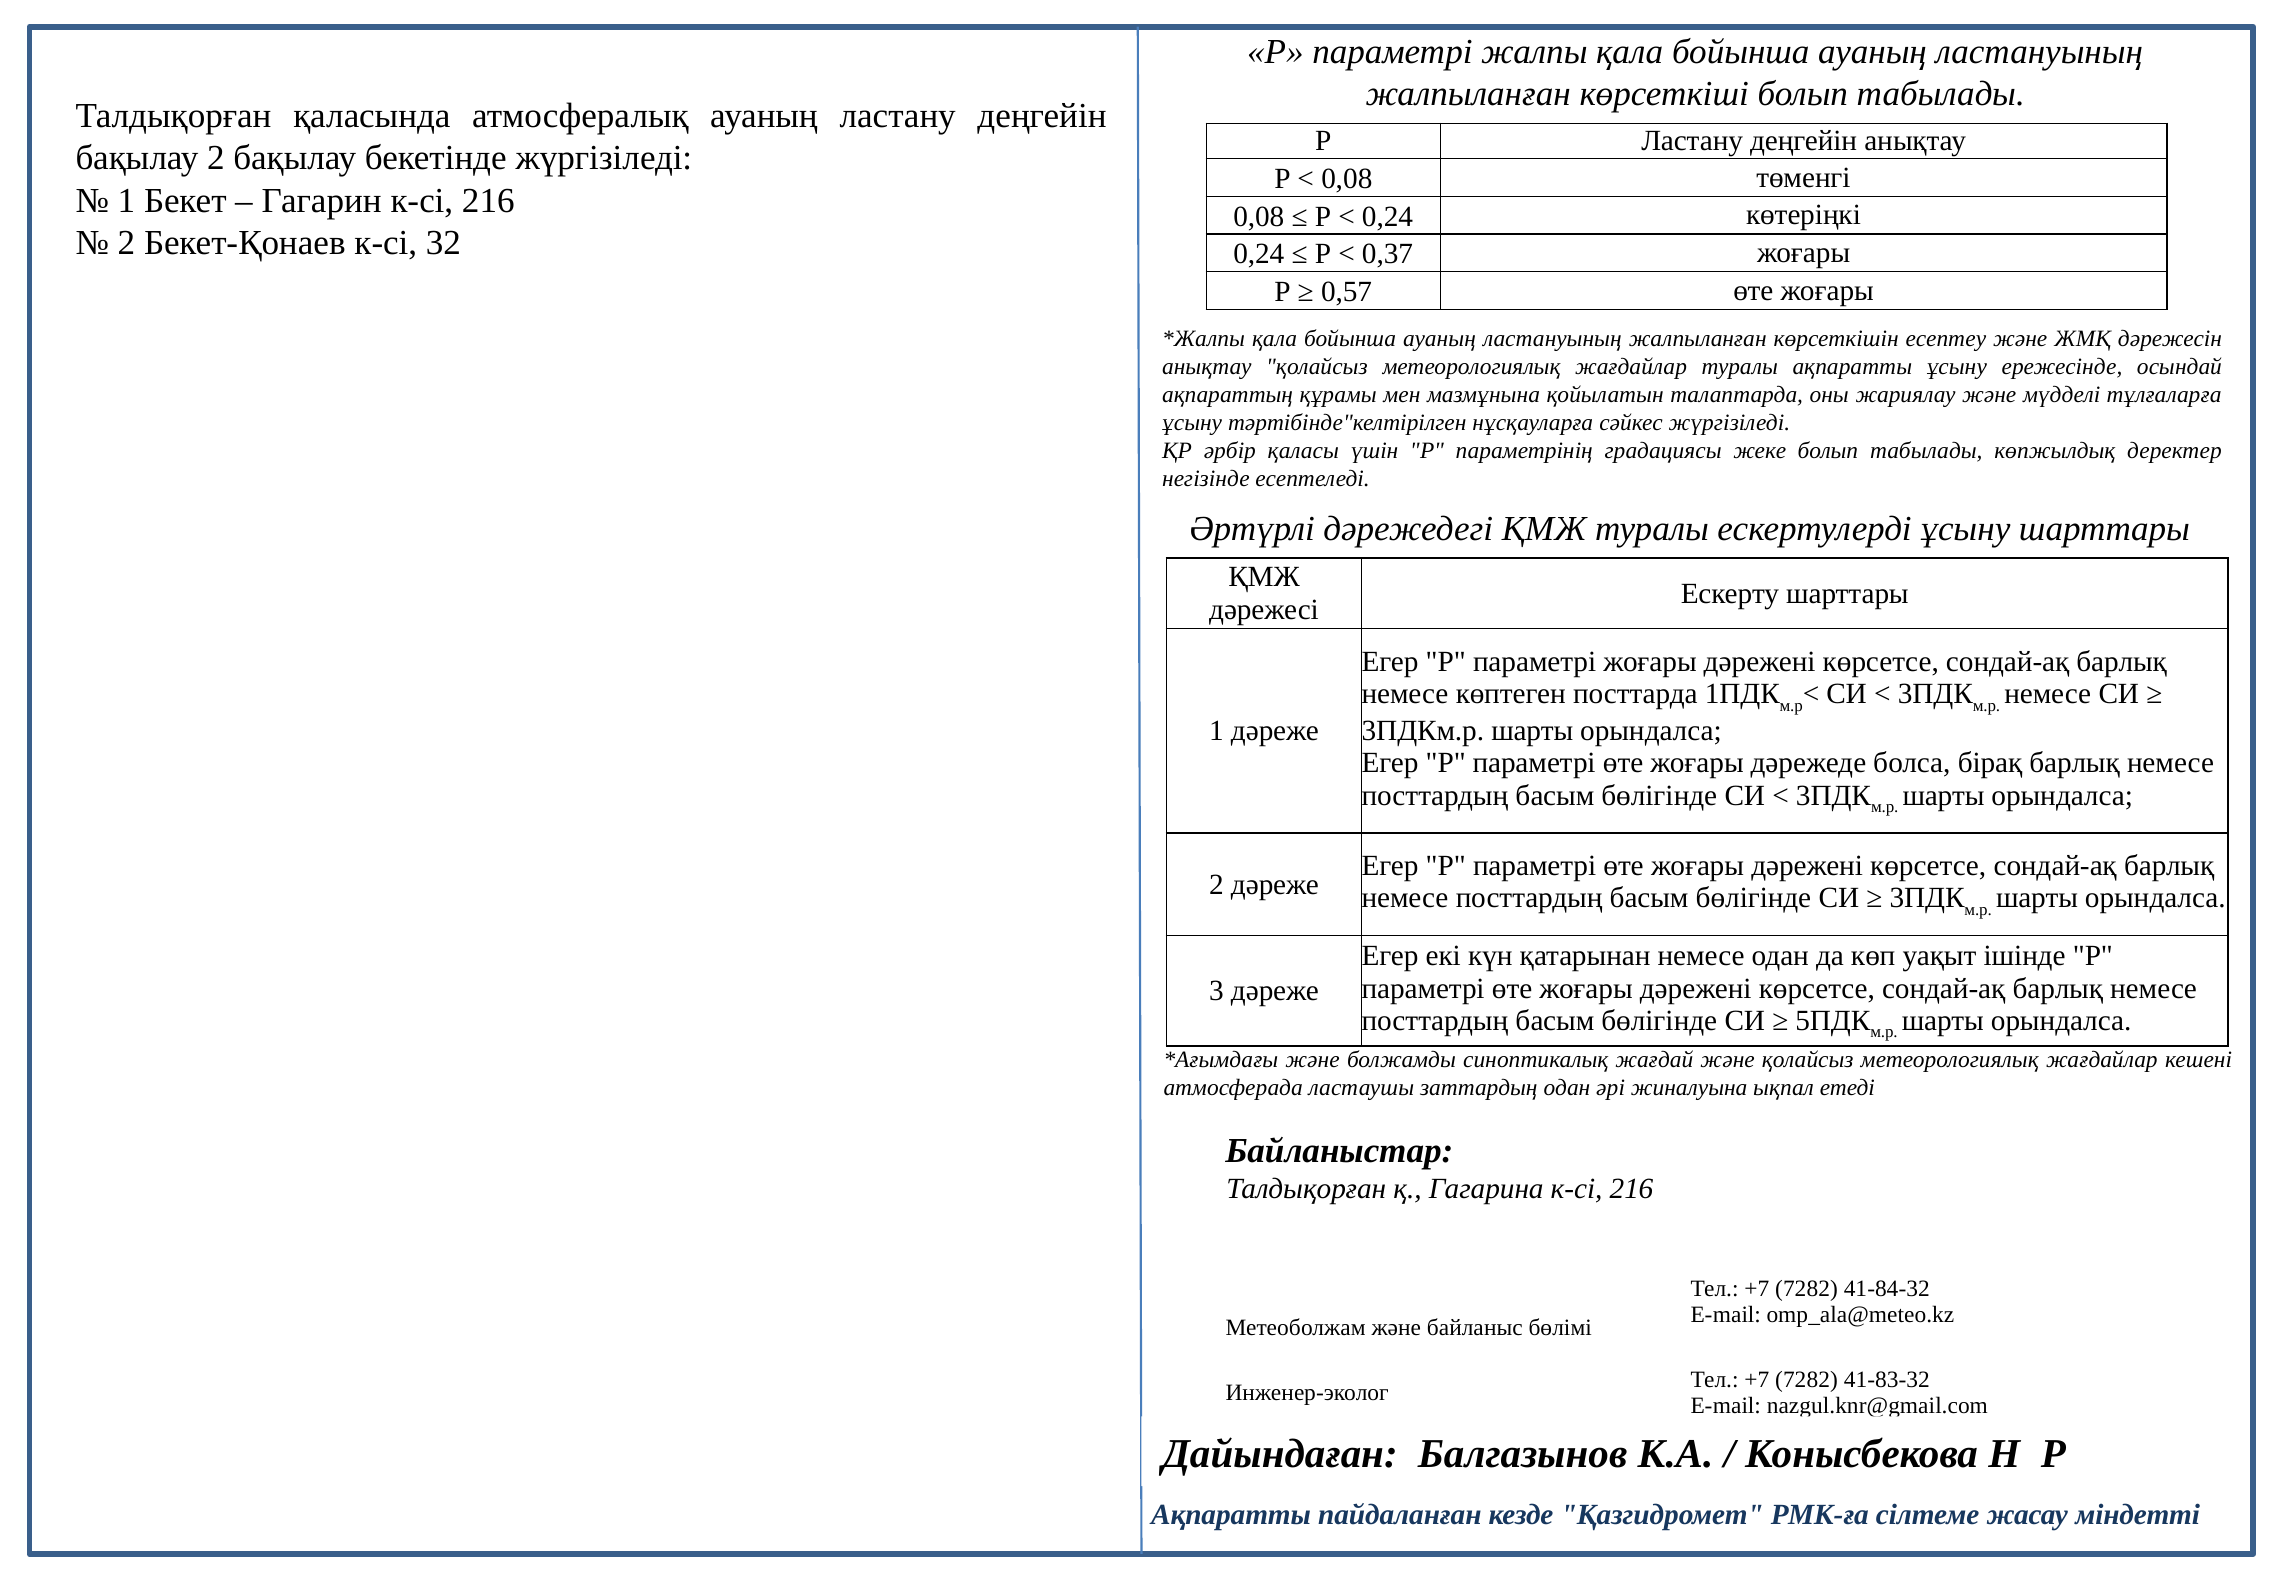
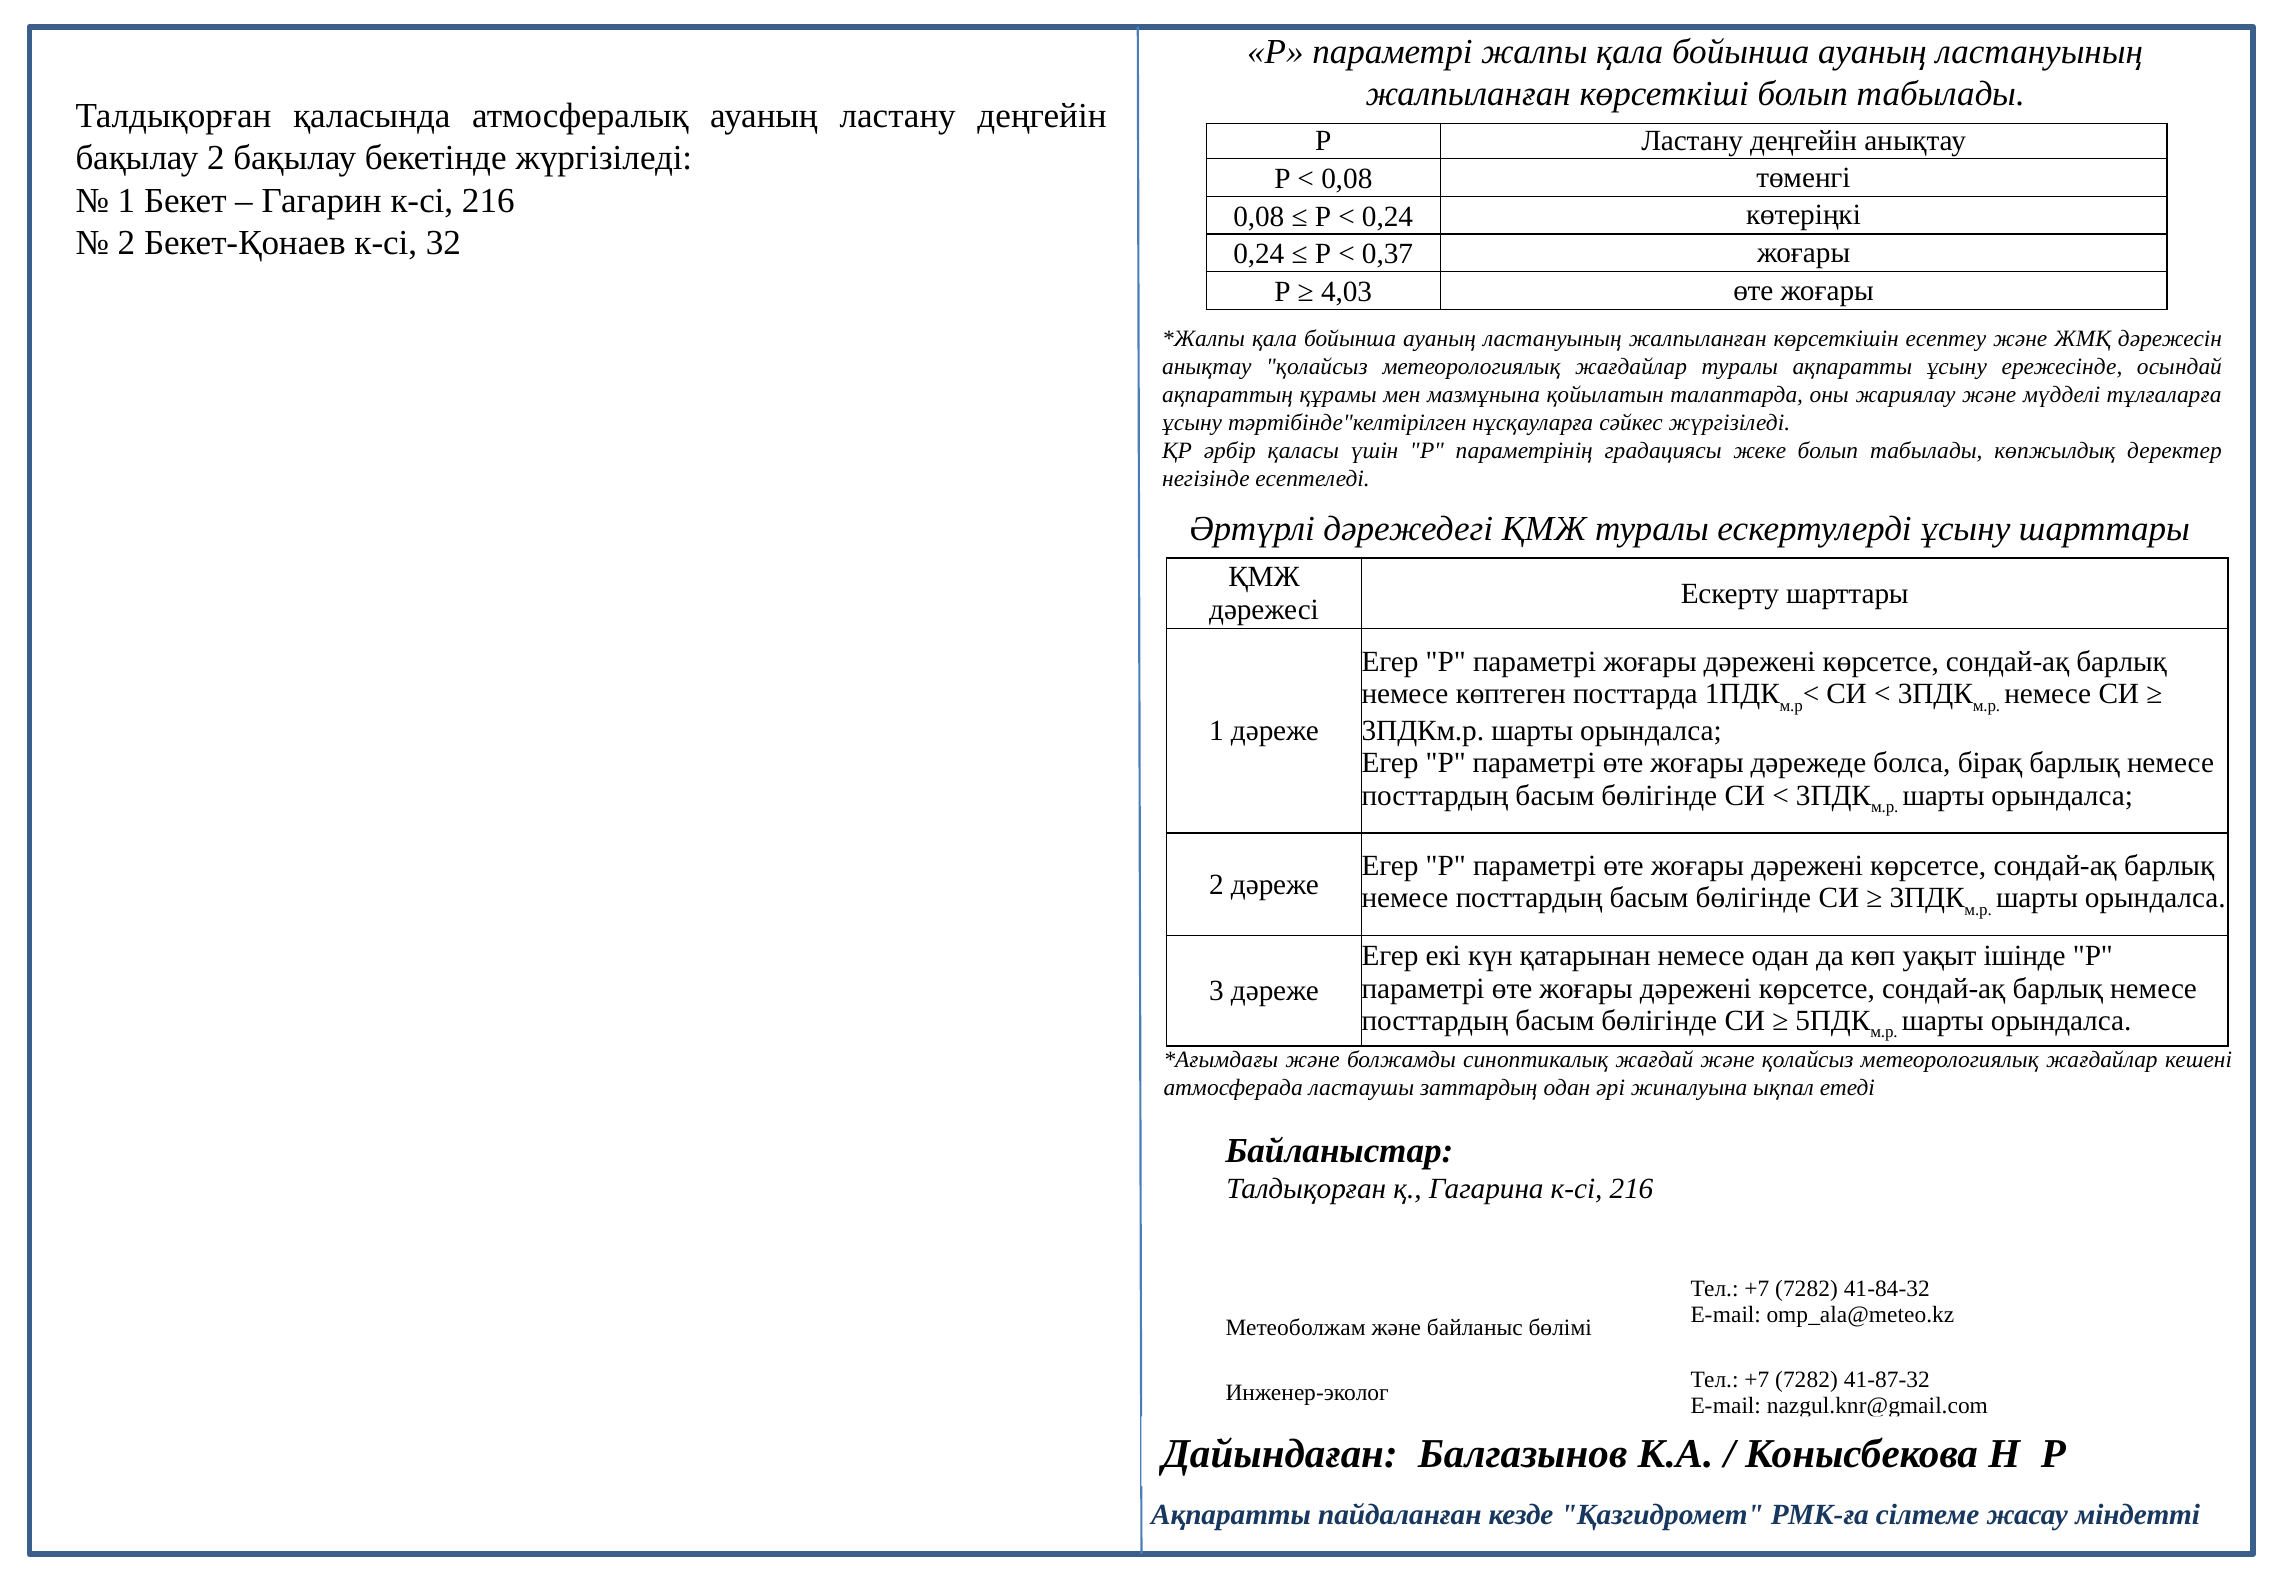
0,57: 0,57 -> 4,03 (1347, 292)
41-83-32: 41-83-32 -> 41-87-32 (1887, 1380)
